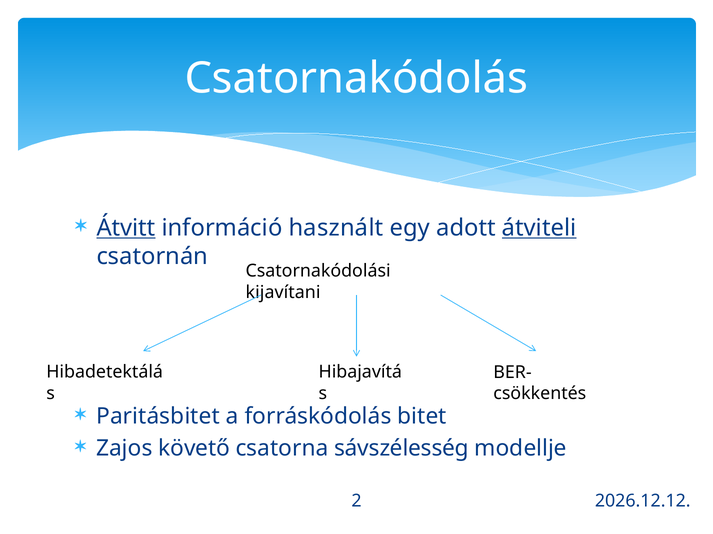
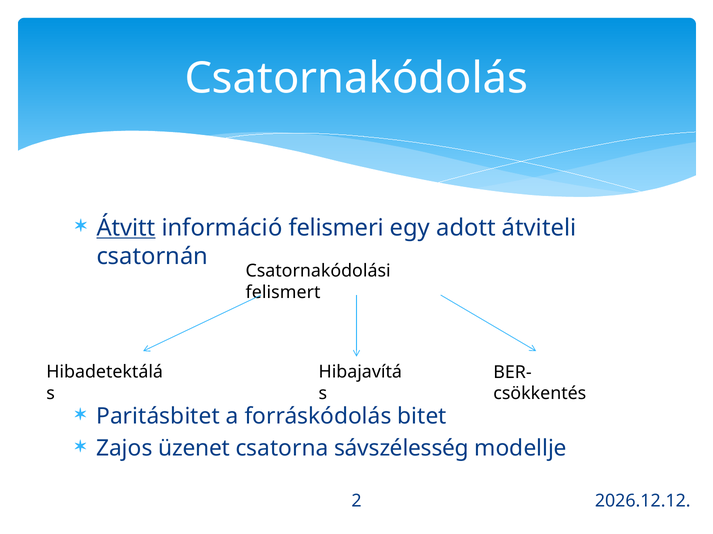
használt: használt -> felismeri (336, 228)
átviteli underline: present -> none (539, 228)
kijavítani: kijavítani -> felismert (283, 293)
követő: követő -> üzenet (194, 449)
